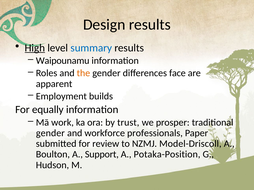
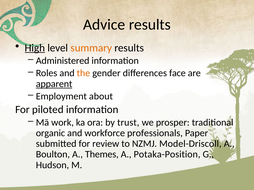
Design: Design -> Advice (104, 25)
summary colour: blue -> orange (91, 48)
Waipounamu: Waipounamu -> Administered (63, 61)
apparent underline: none -> present (54, 84)
builds: builds -> about (101, 96)
equally: equally -> piloted (48, 110)
gender: gender -> organic (50, 133)
Support: Support -> Themes (102, 155)
